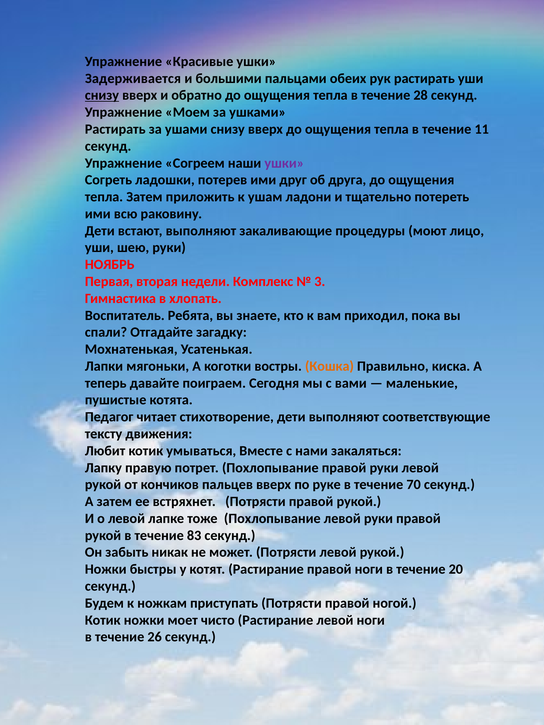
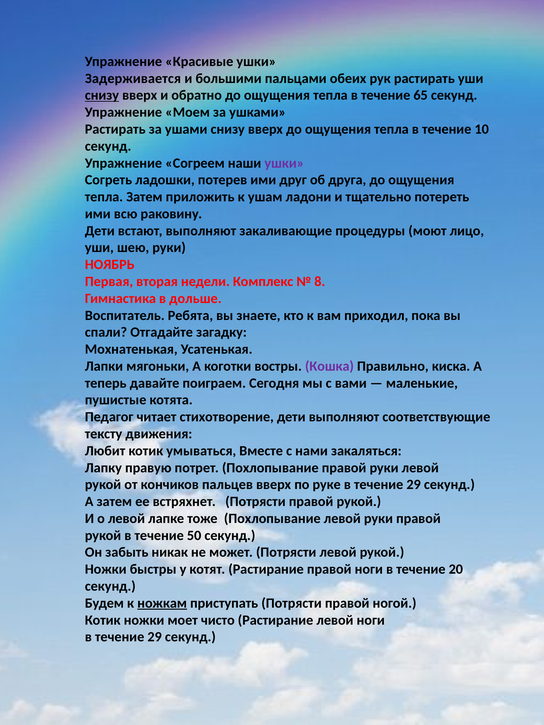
28: 28 -> 65 (421, 95)
11: 11 -> 10 (482, 129)
3: 3 -> 8 (320, 282)
хлопать: хлопать -> дольше (195, 299)
Кошка colour: orange -> purple (329, 366)
руке в течение 70: 70 -> 29 (414, 485)
83: 83 -> 50 (194, 536)
ножкам underline: none -> present (162, 603)
26: 26 -> 29 (155, 637)
